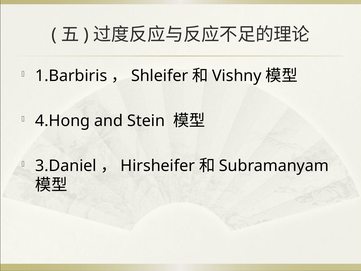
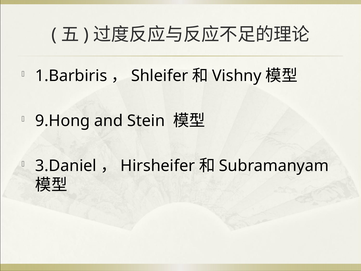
4.Hong: 4.Hong -> 9.Hong (63, 121)
